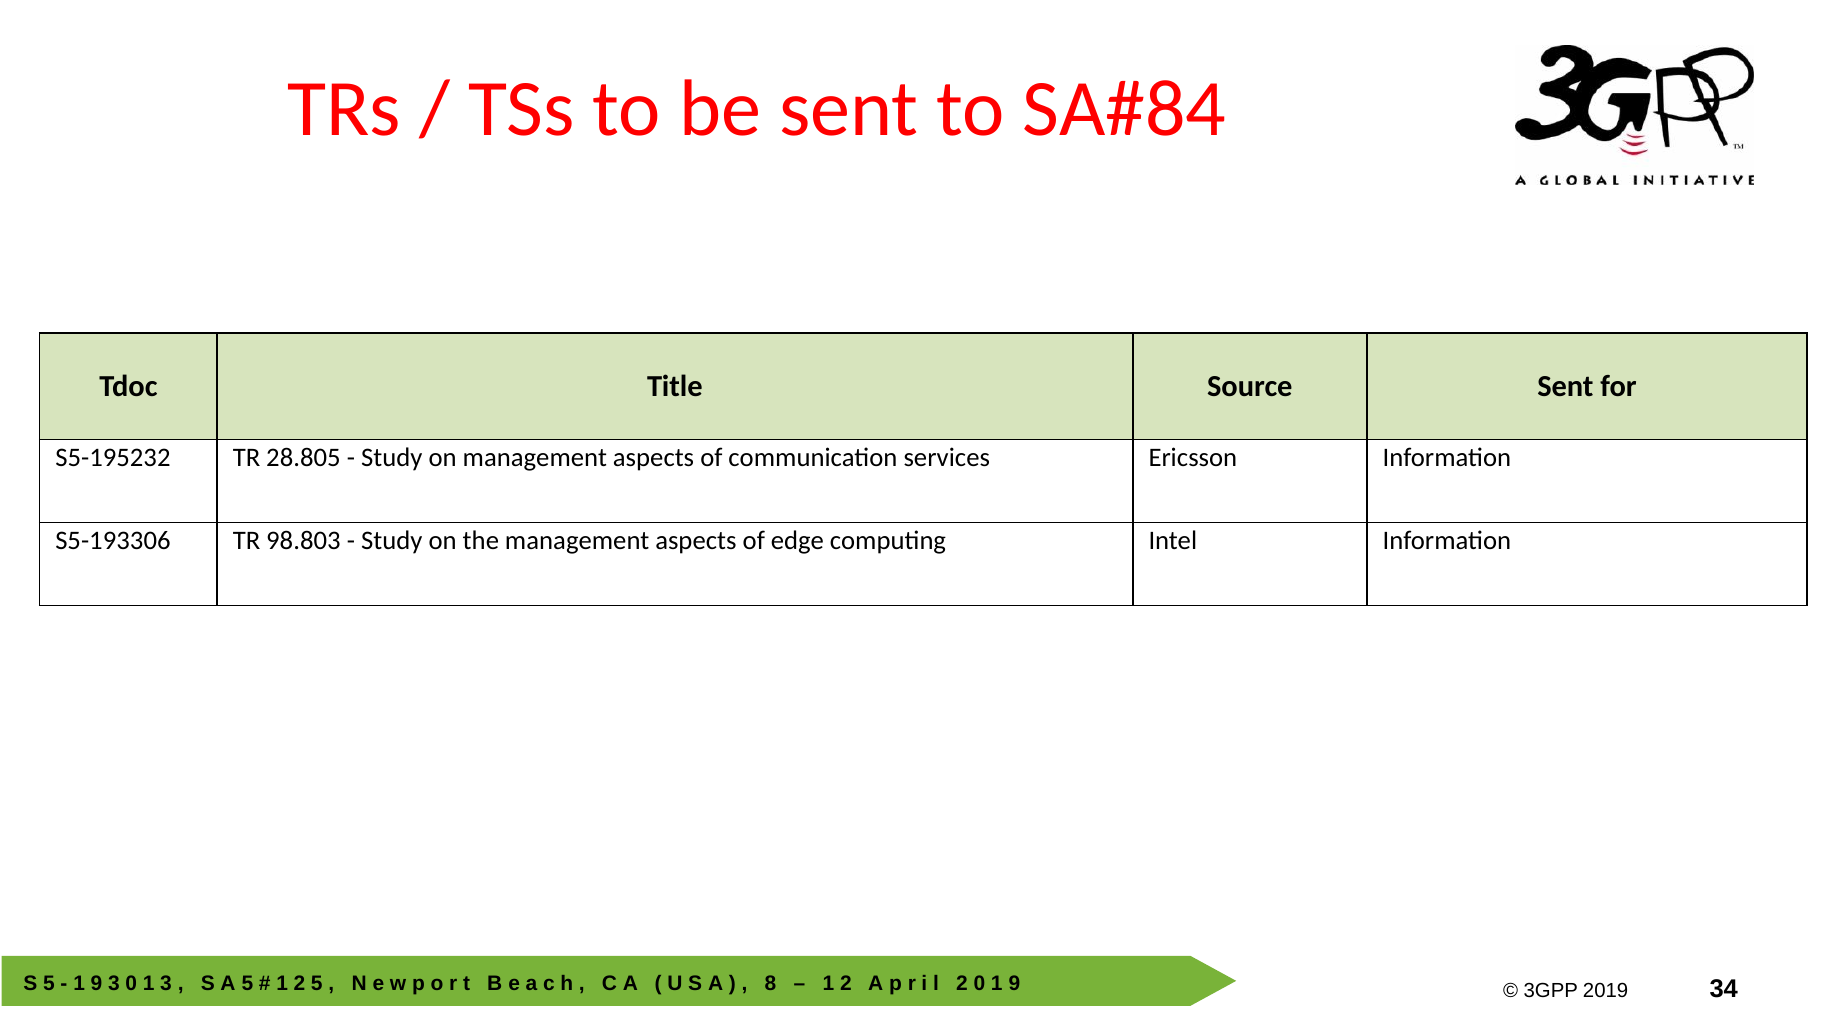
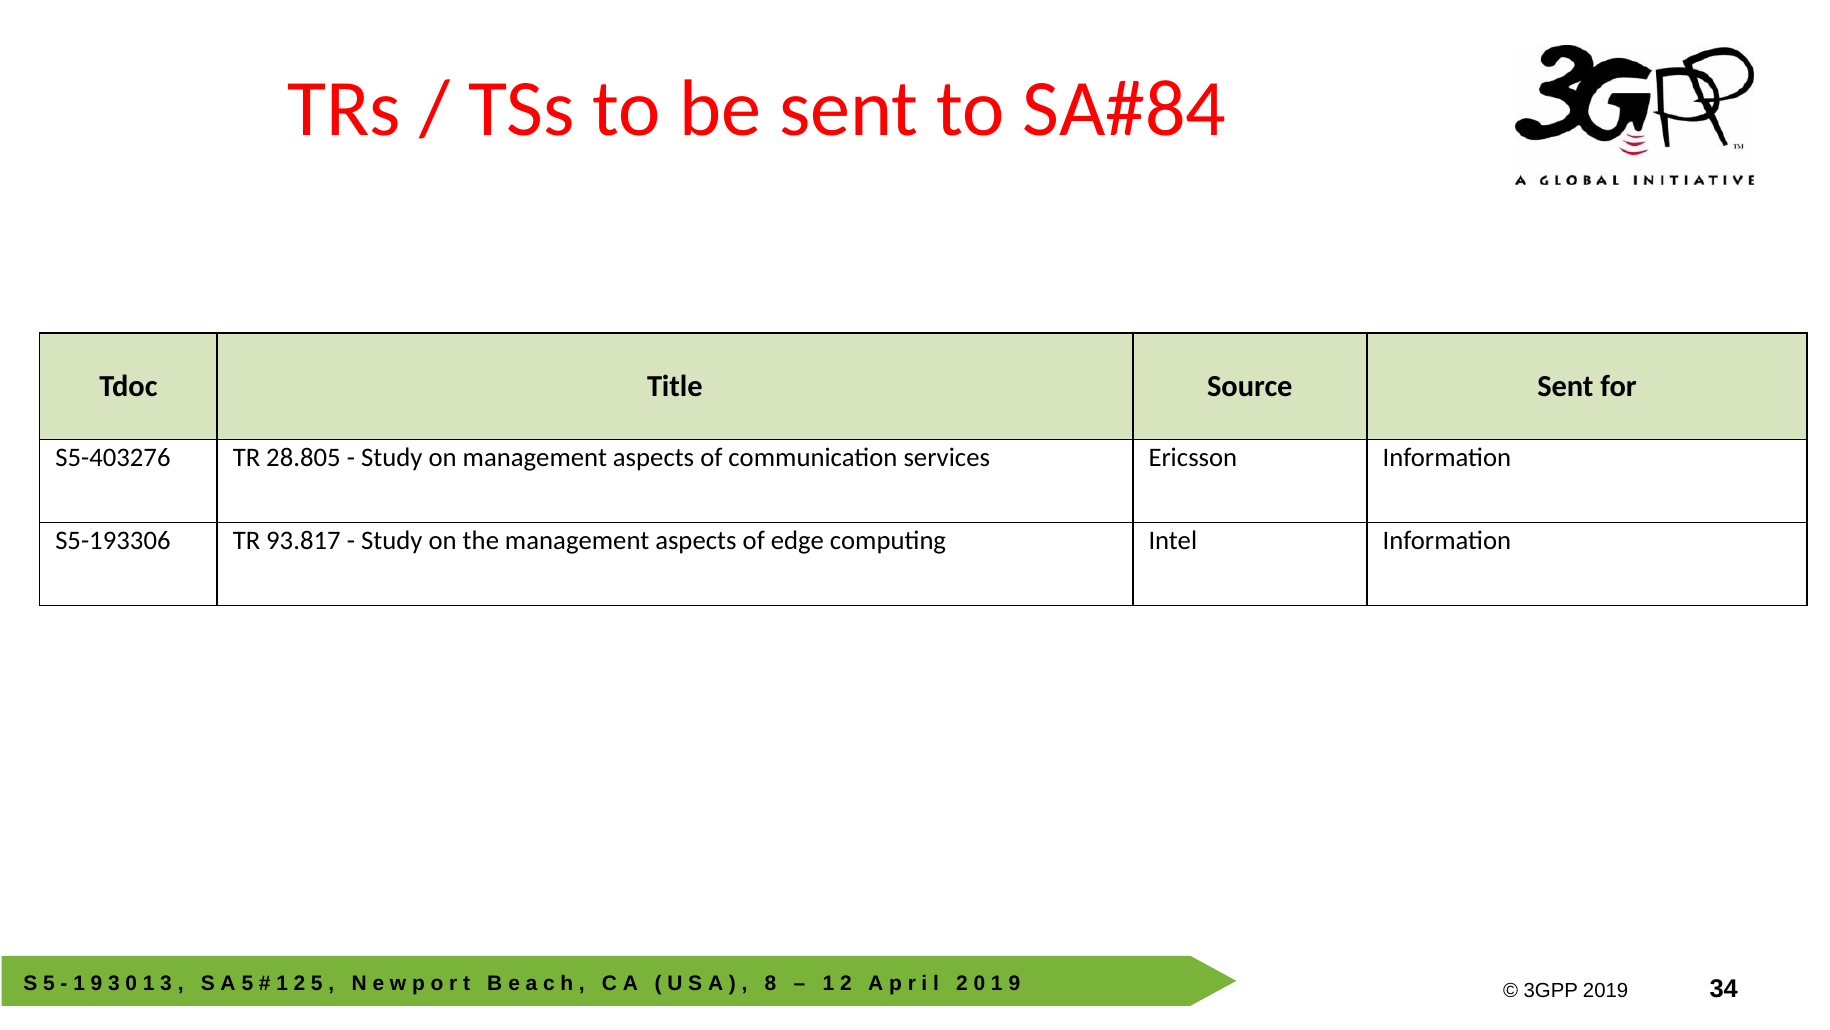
S5-195232: S5-195232 -> S5-403276 (113, 457)
98.803: 98.803 -> 93.817 (303, 540)
